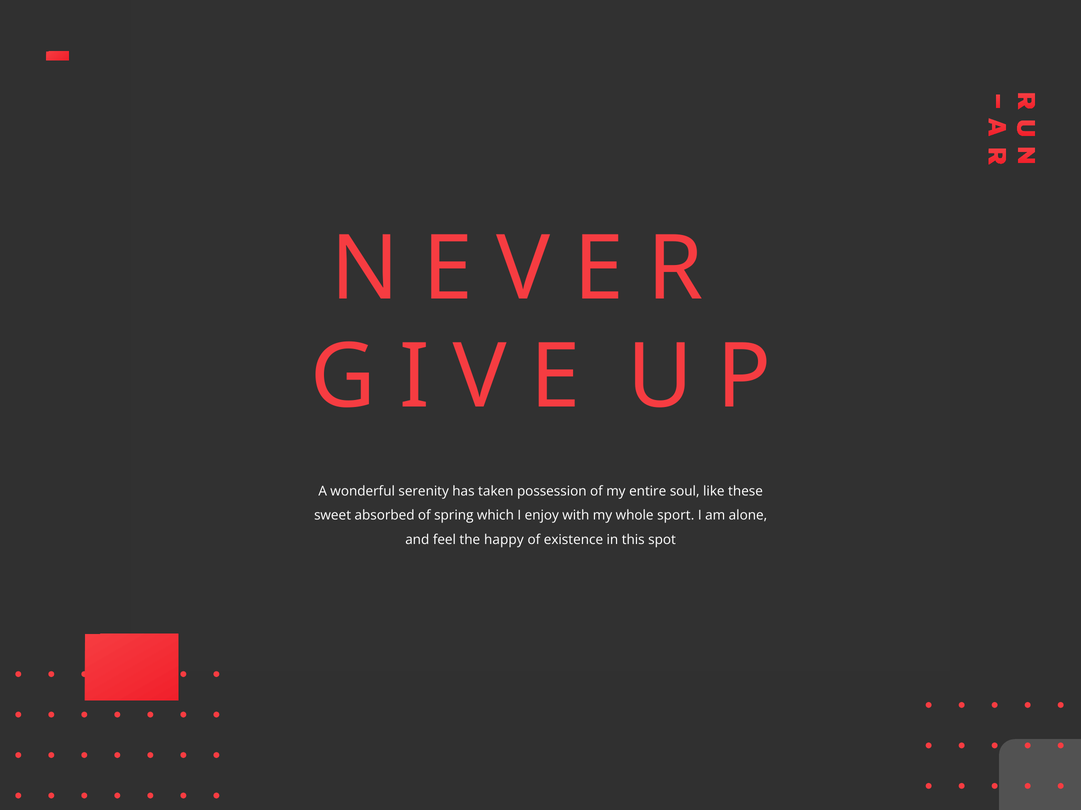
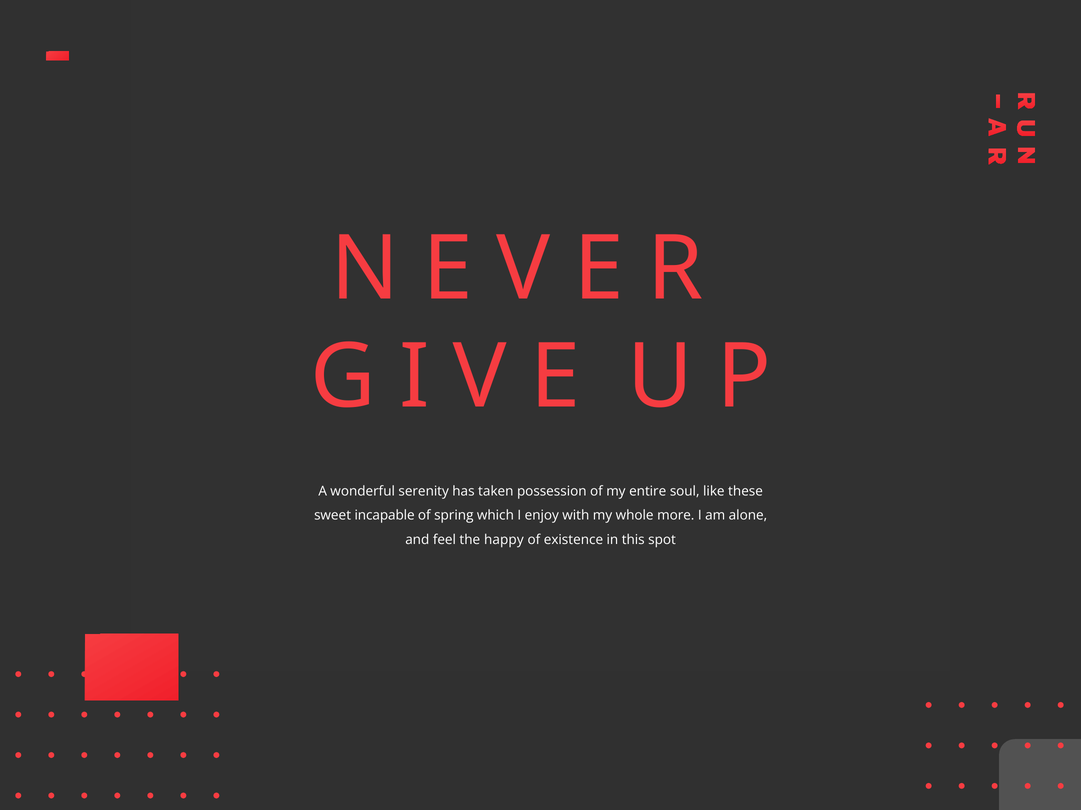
absorbed: absorbed -> incapable (385, 516)
sport: sport -> more (676, 516)
